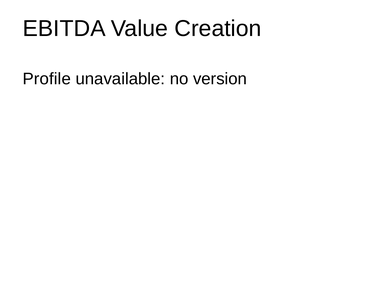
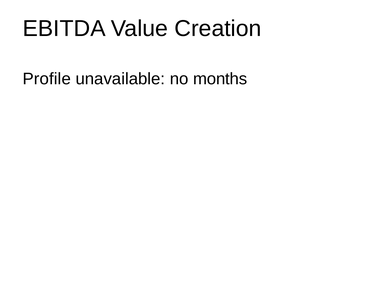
version: version -> months (220, 79)
